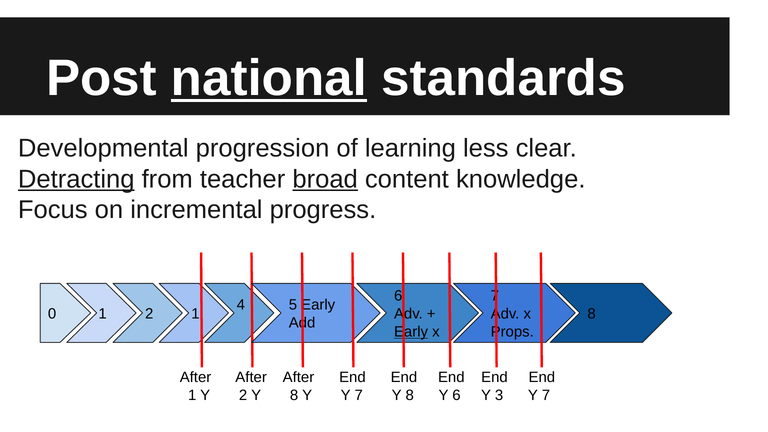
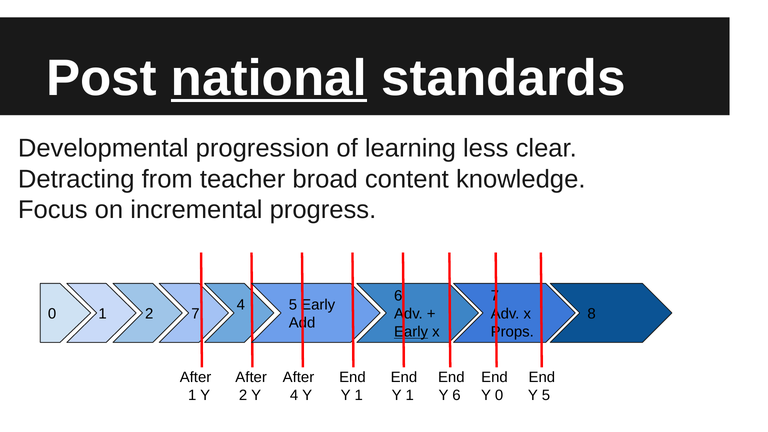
Detracting underline: present -> none (76, 179)
broad underline: present -> none (325, 179)
2 1: 1 -> 7 (195, 314)
2 Y 8: 8 -> 4 (294, 395)
Y Y 7: 7 -> 1 (359, 395)
8: 8 -> 1 (410, 395)
Y 3: 3 -> 0 (499, 395)
7: 7 -> 5 (546, 395)
